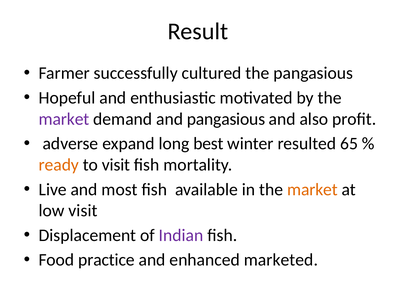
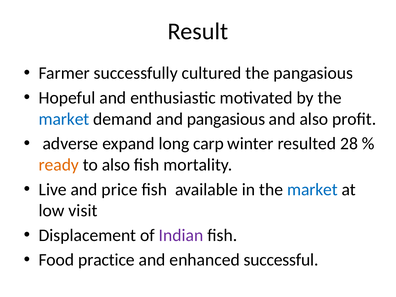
market colour: purple -> blue (64, 119)
best: best -> carp (208, 144)
65: 65 -> 28 (349, 144)
to visit: visit -> also (116, 165)
most: most -> price (119, 189)
market colour: orange -> blue (312, 189)
marketed: marketed -> successful (281, 260)
